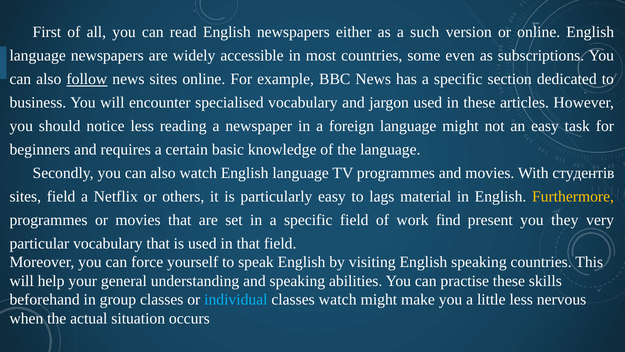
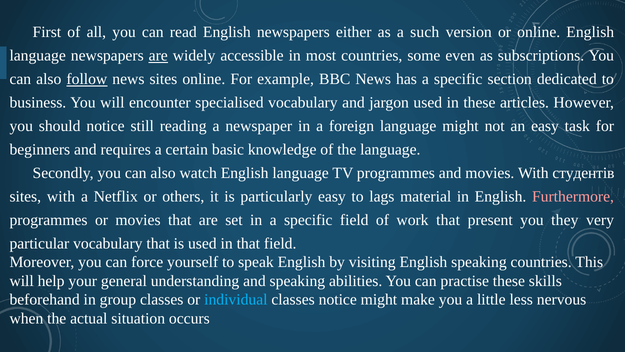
are underline: none -> present (158, 56)
notice less: less -> still (142, 126)
sites field: field -> with (61, 196)
Furthermore colour: yellow -> pink (573, 196)
work find: find -> that (448, 220)
classes watch: watch -> notice (338, 299)
